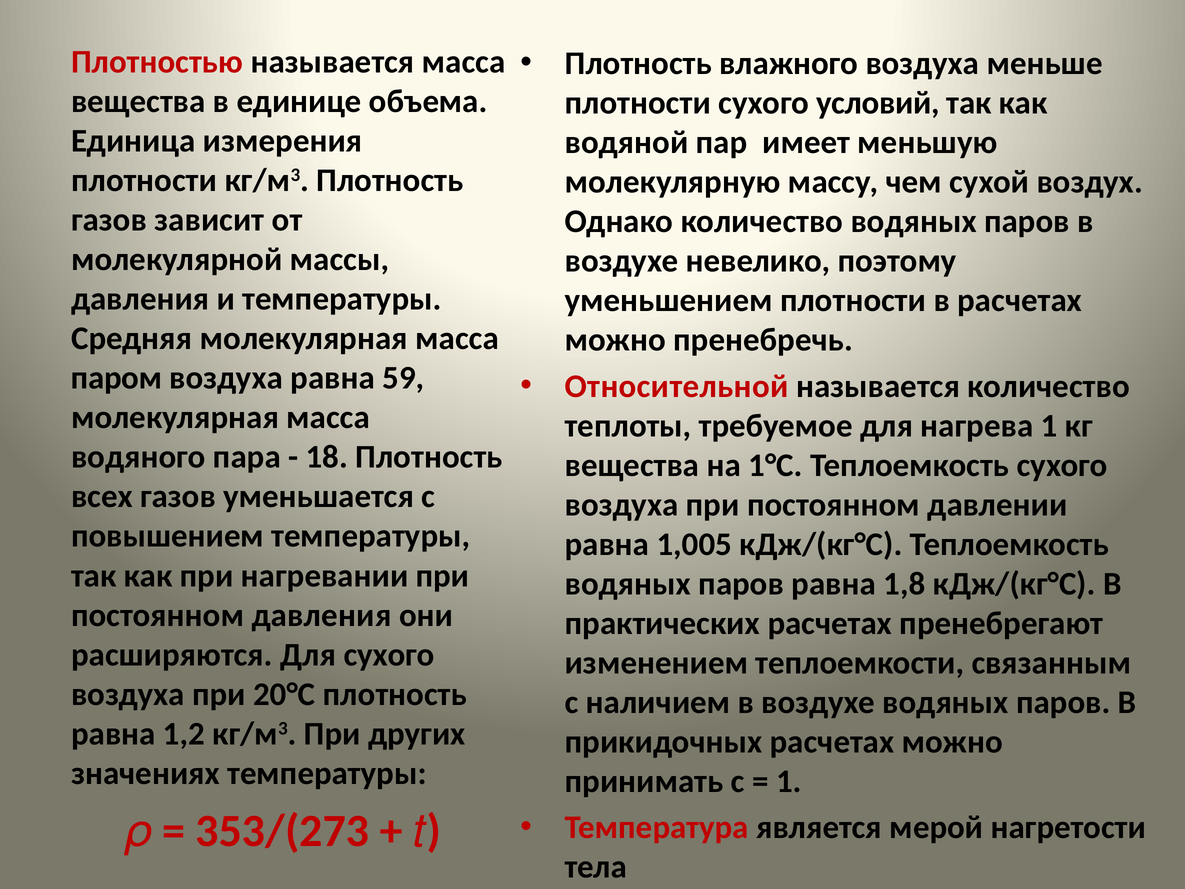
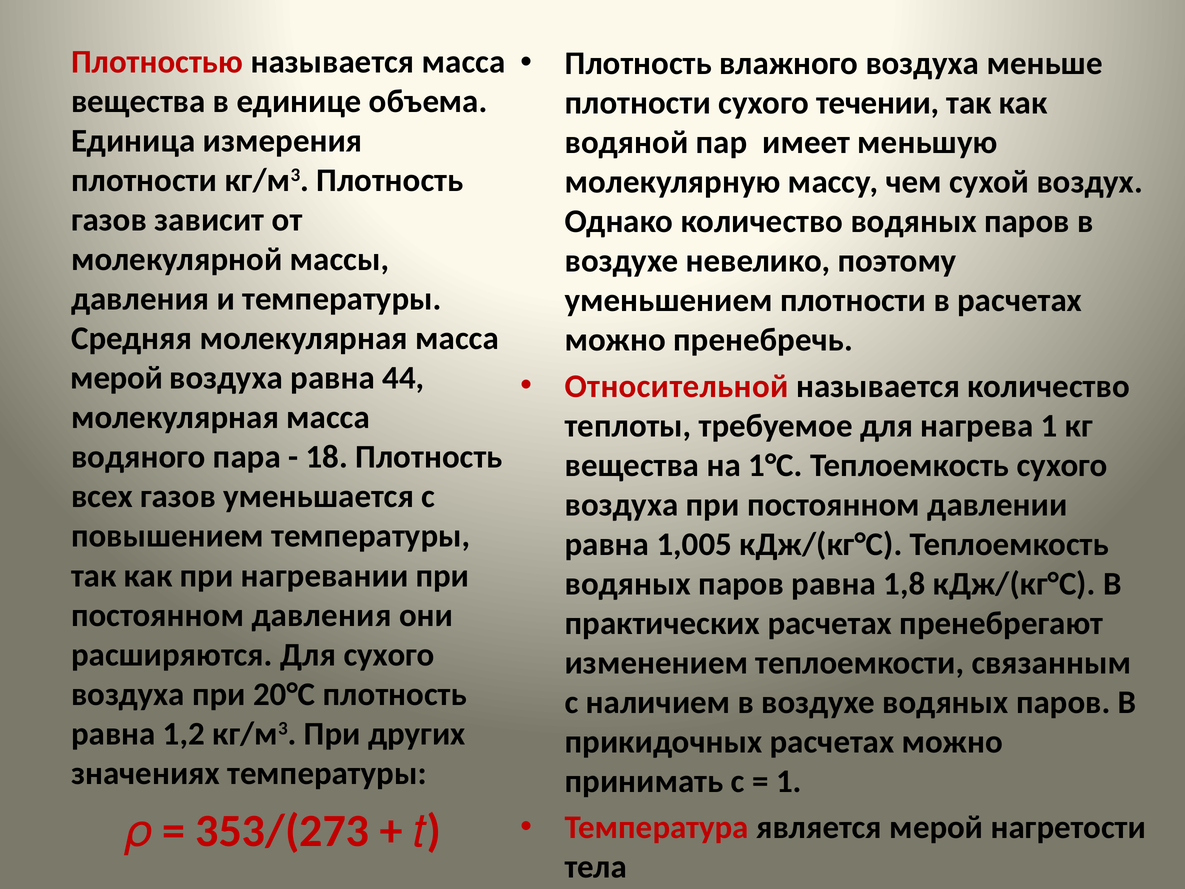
условий: условий -> течении (878, 103)
паром: паром -> мерой (117, 378)
59: 59 -> 44 (403, 378)
